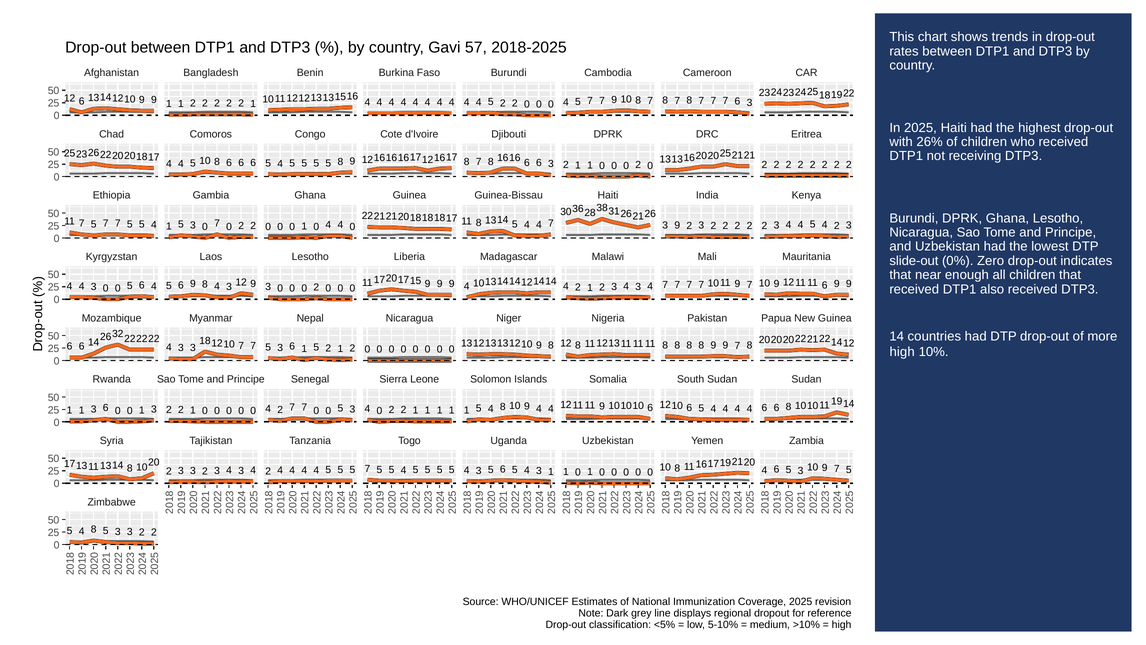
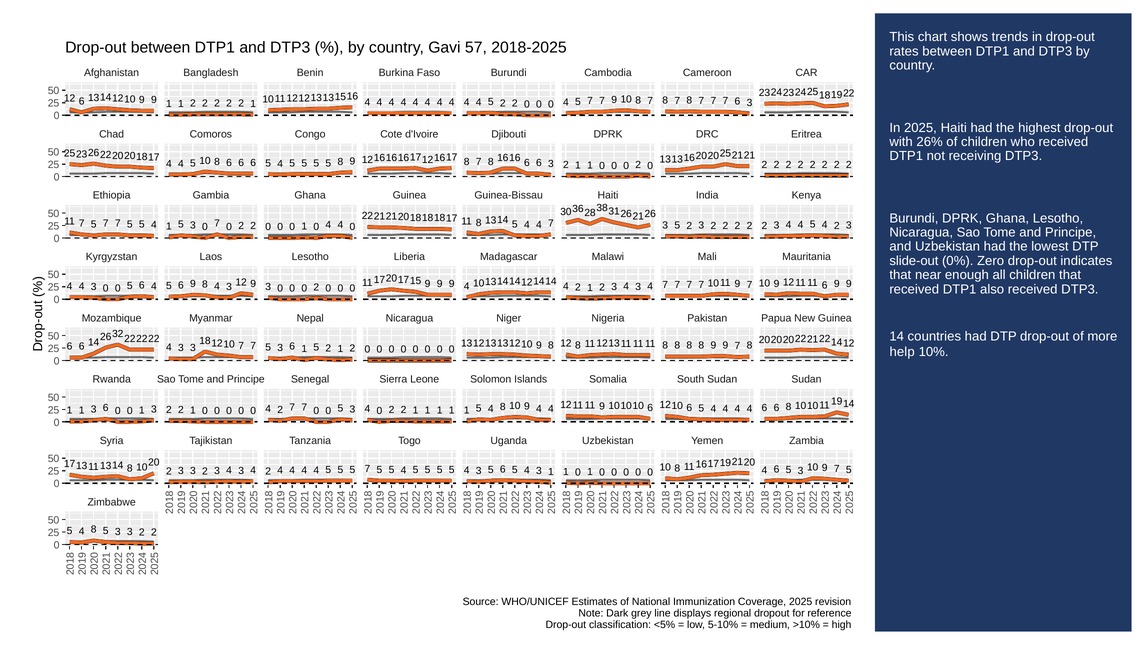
9: 9 -> 5 (677, 225)
high: high -> help (902, 352)
